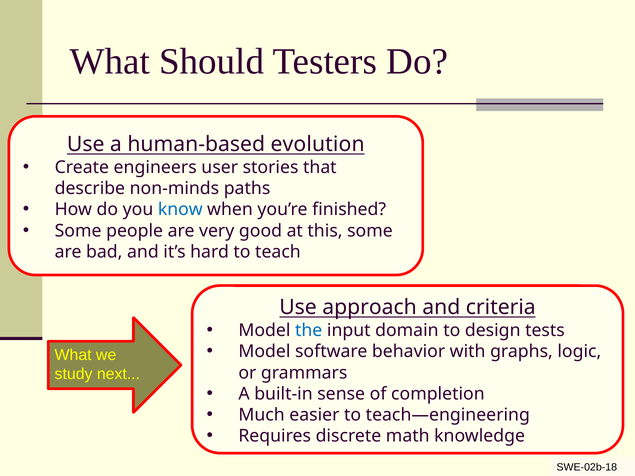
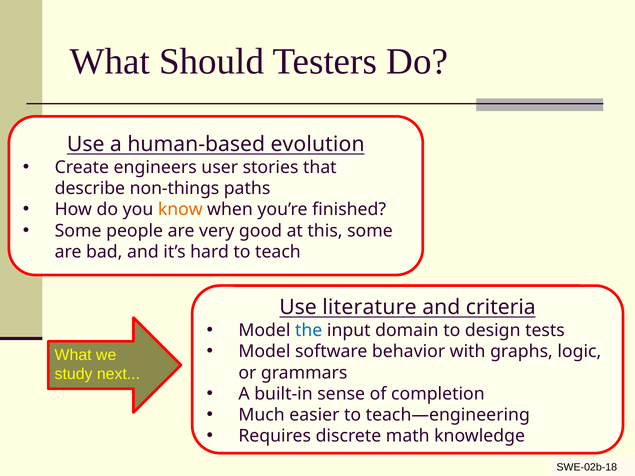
non-minds: non-minds -> non-things (174, 189)
know colour: blue -> orange (180, 210)
approach: approach -> literature (369, 307)
